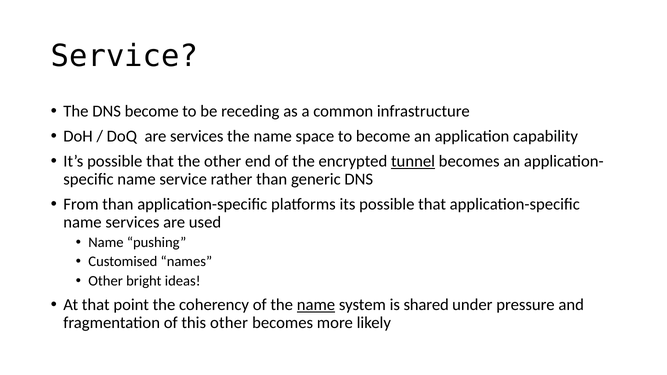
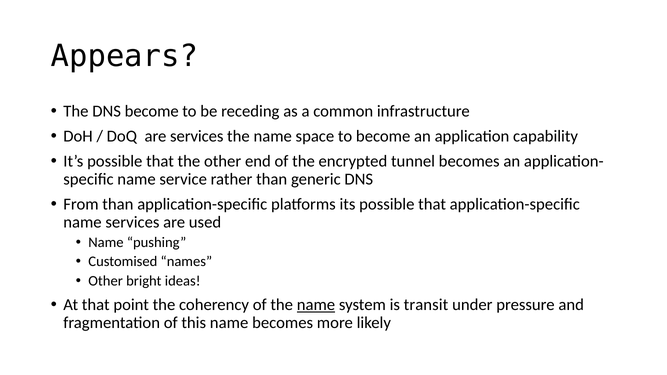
Service: Service -> Appears (124, 56)
tunnel underline: present -> none (413, 161)
shared: shared -> transit (426, 305)
this other: other -> name (229, 323)
